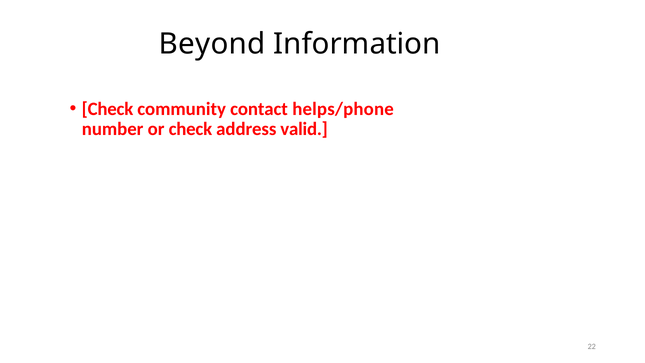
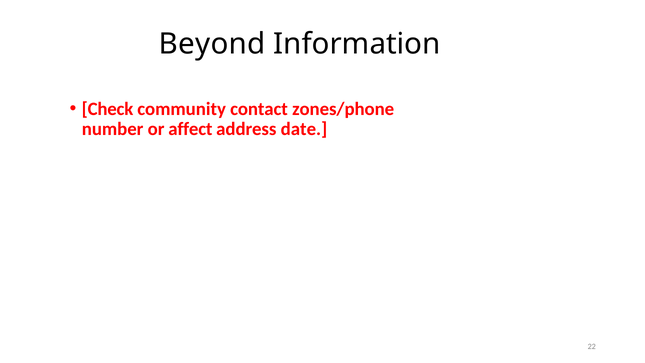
helps/phone: helps/phone -> zones/phone (343, 109)
or check: check -> affect (190, 129)
valid: valid -> date (304, 129)
